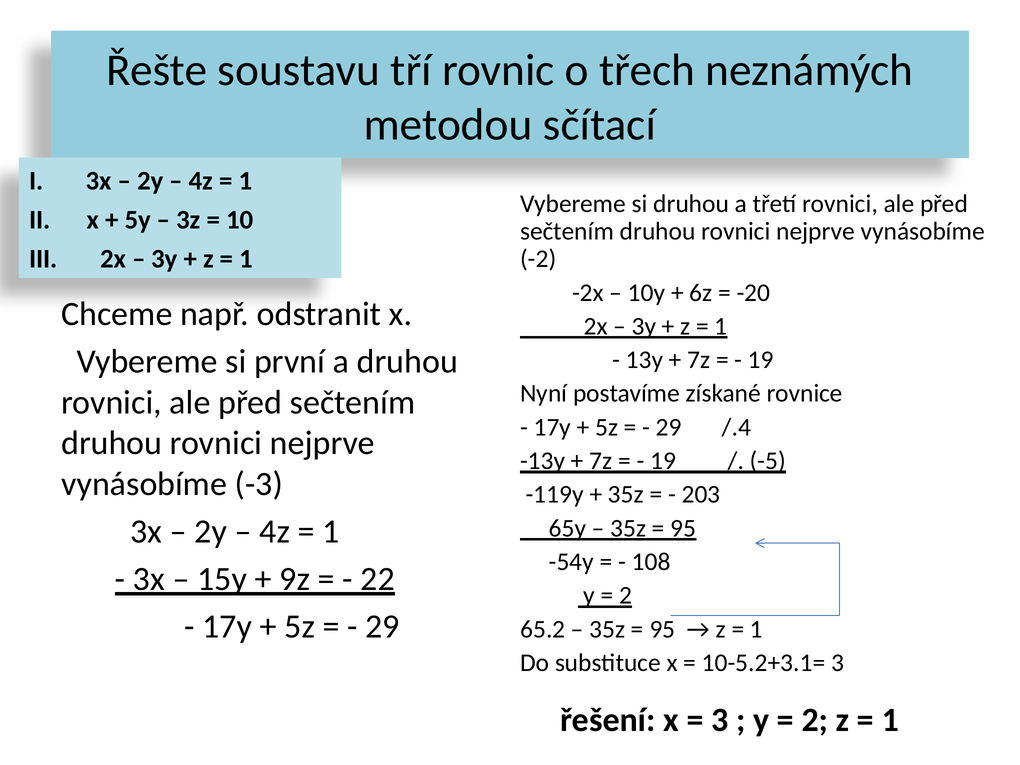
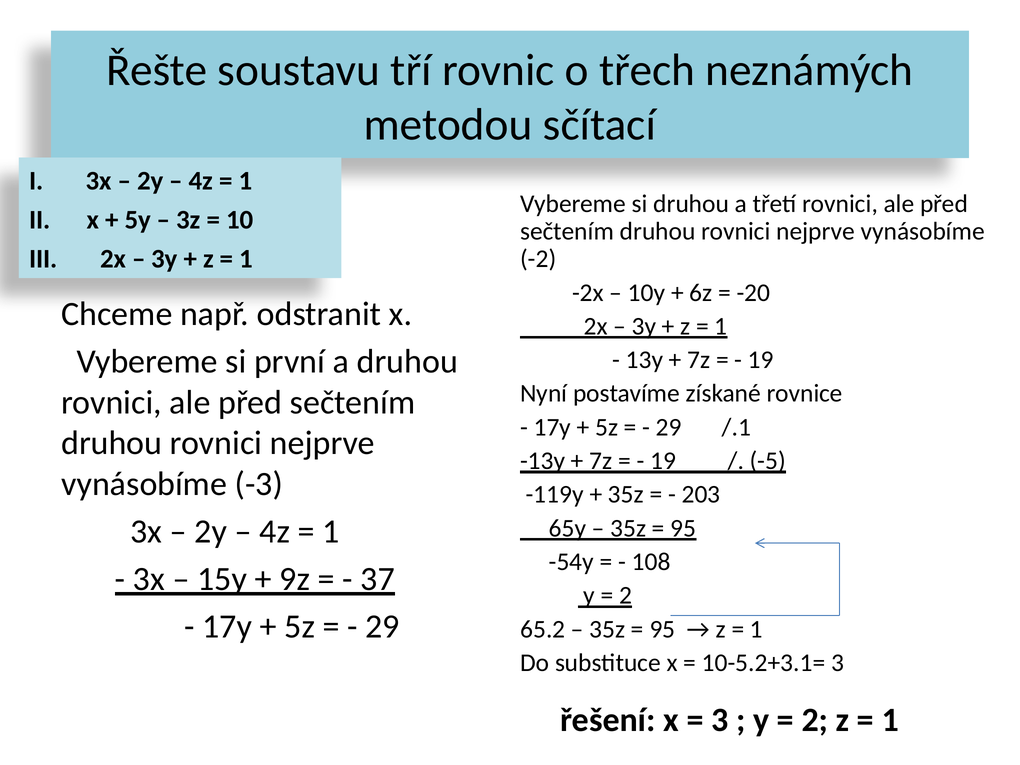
/.4: /.4 -> /.1 (736, 427)
22: 22 -> 37 (378, 579)
